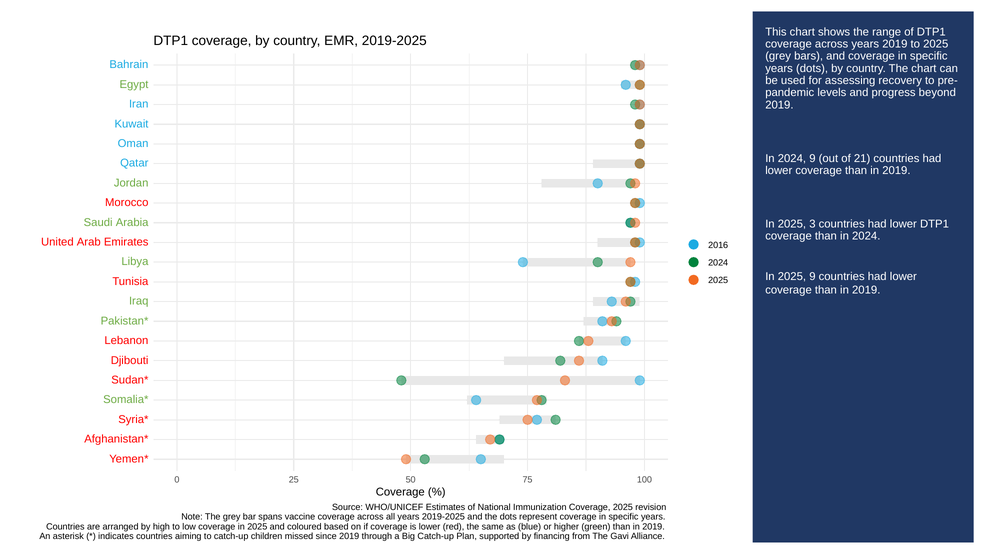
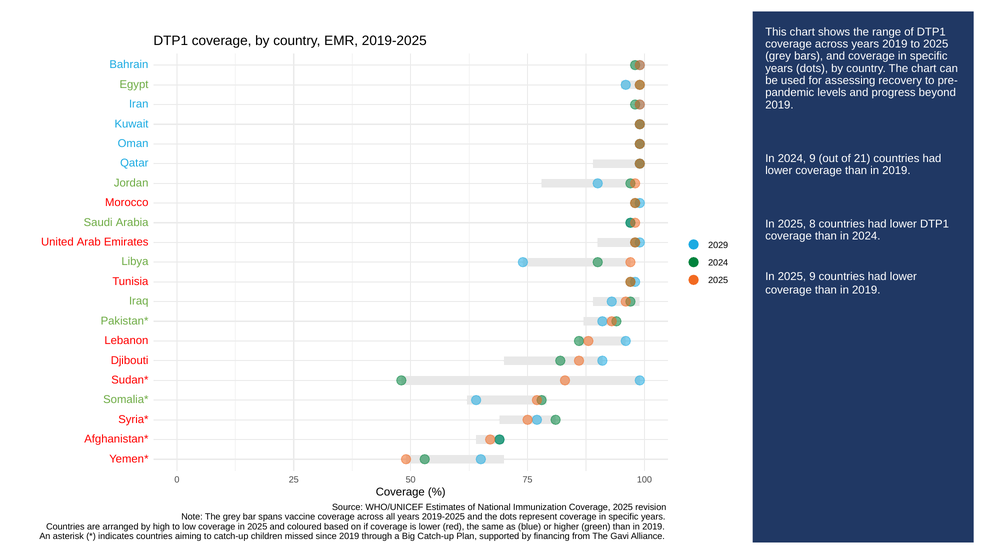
3: 3 -> 8 (812, 224)
2016: 2016 -> 2029 (718, 245)
